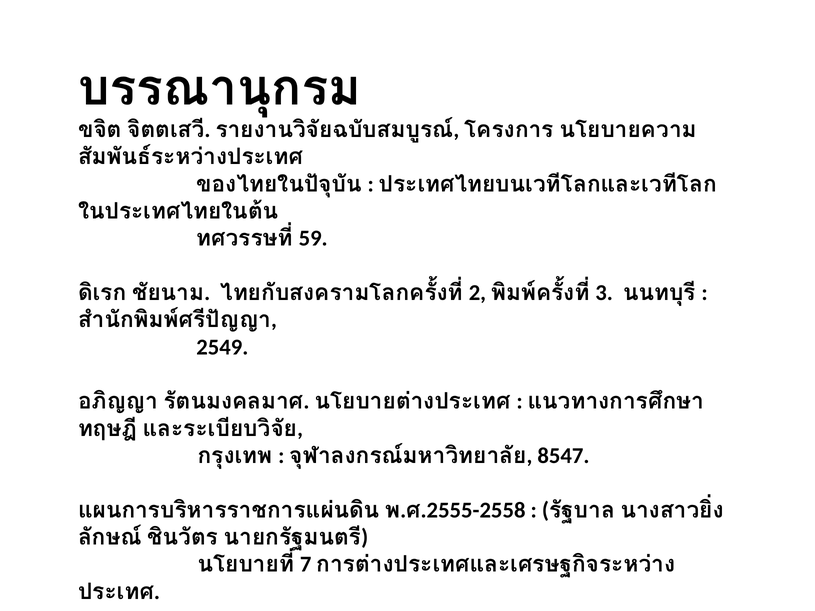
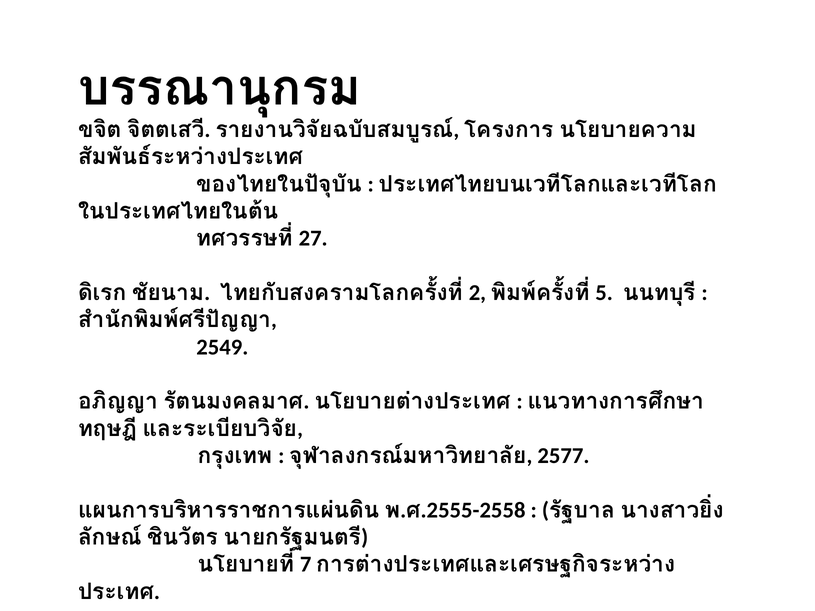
59: 59 -> 27 (313, 239)
3: 3 -> 5 (604, 293)
8547: 8547 -> 2577 (563, 456)
